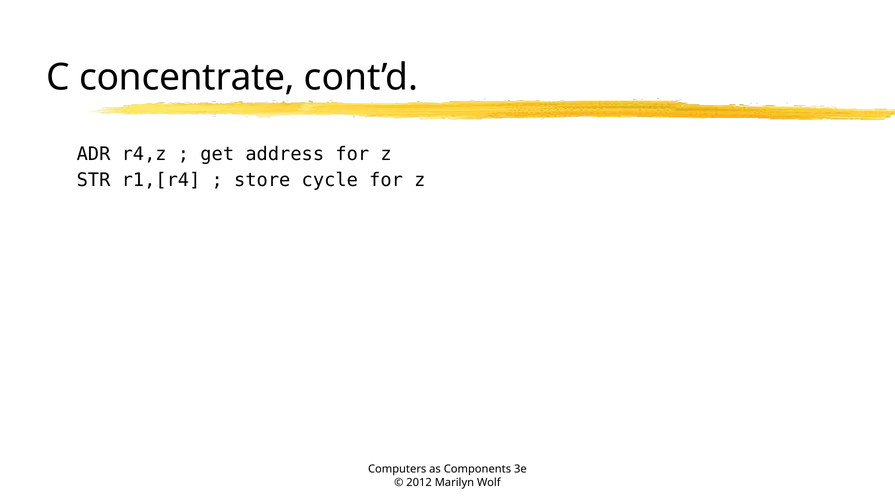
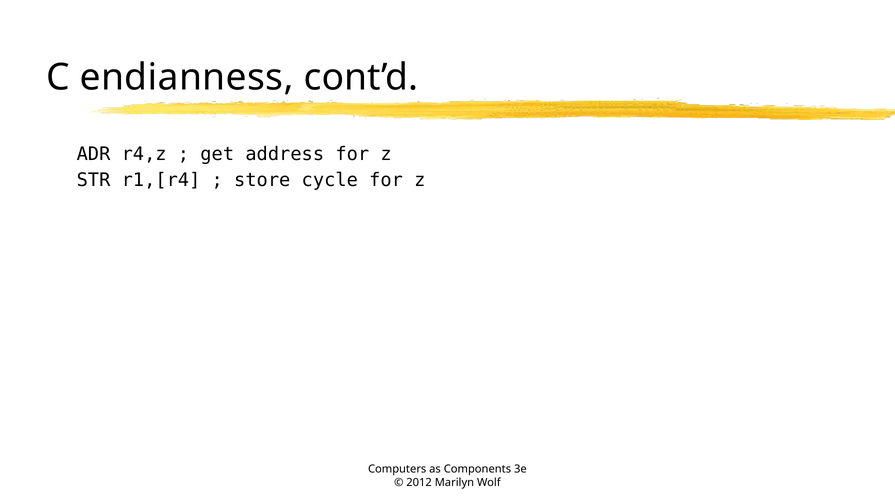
concentrate: concentrate -> endianness (187, 78)
